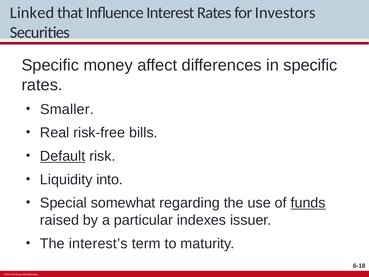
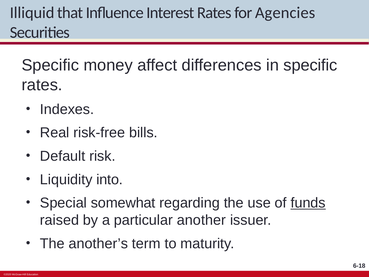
Linked: Linked -> Illiquid (32, 13)
Investors: Investors -> Agencies (285, 13)
Smaller: Smaller -> Indexes (67, 109)
Default underline: present -> none (63, 156)
indexes: indexes -> another (201, 220)
interest’s: interest’s -> another’s (98, 243)
